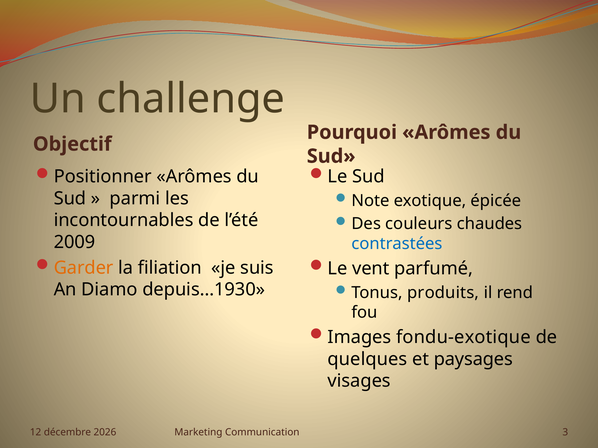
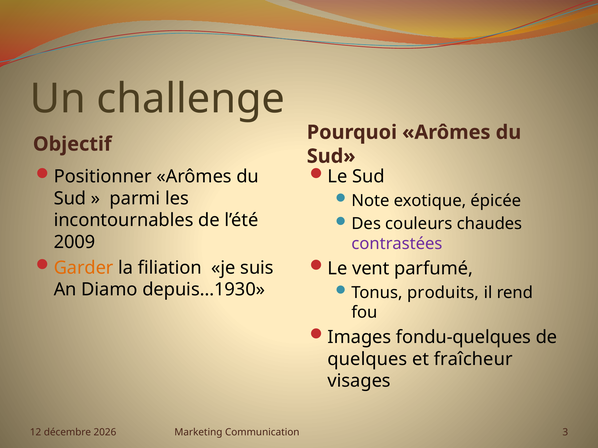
contrastées colour: blue -> purple (397, 244)
fondu-exotique: fondu-exotique -> fondu-quelques (463, 337)
paysages: paysages -> fraîcheur (473, 359)
